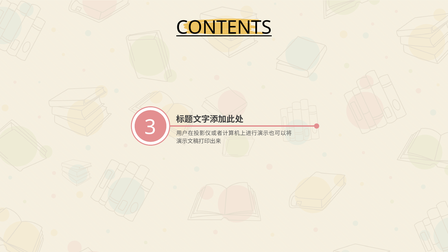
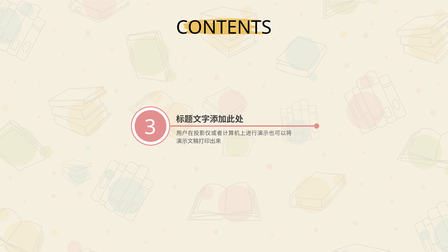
CONTENTS underline: present -> none (224, 28)
